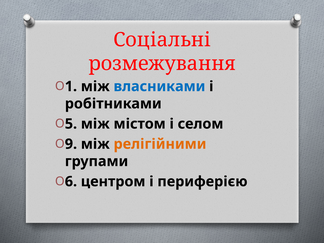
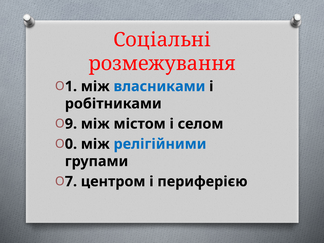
5: 5 -> 9 (71, 124)
9: 9 -> 0 (71, 144)
релігійними colour: orange -> blue (160, 144)
6: 6 -> 7 (71, 182)
